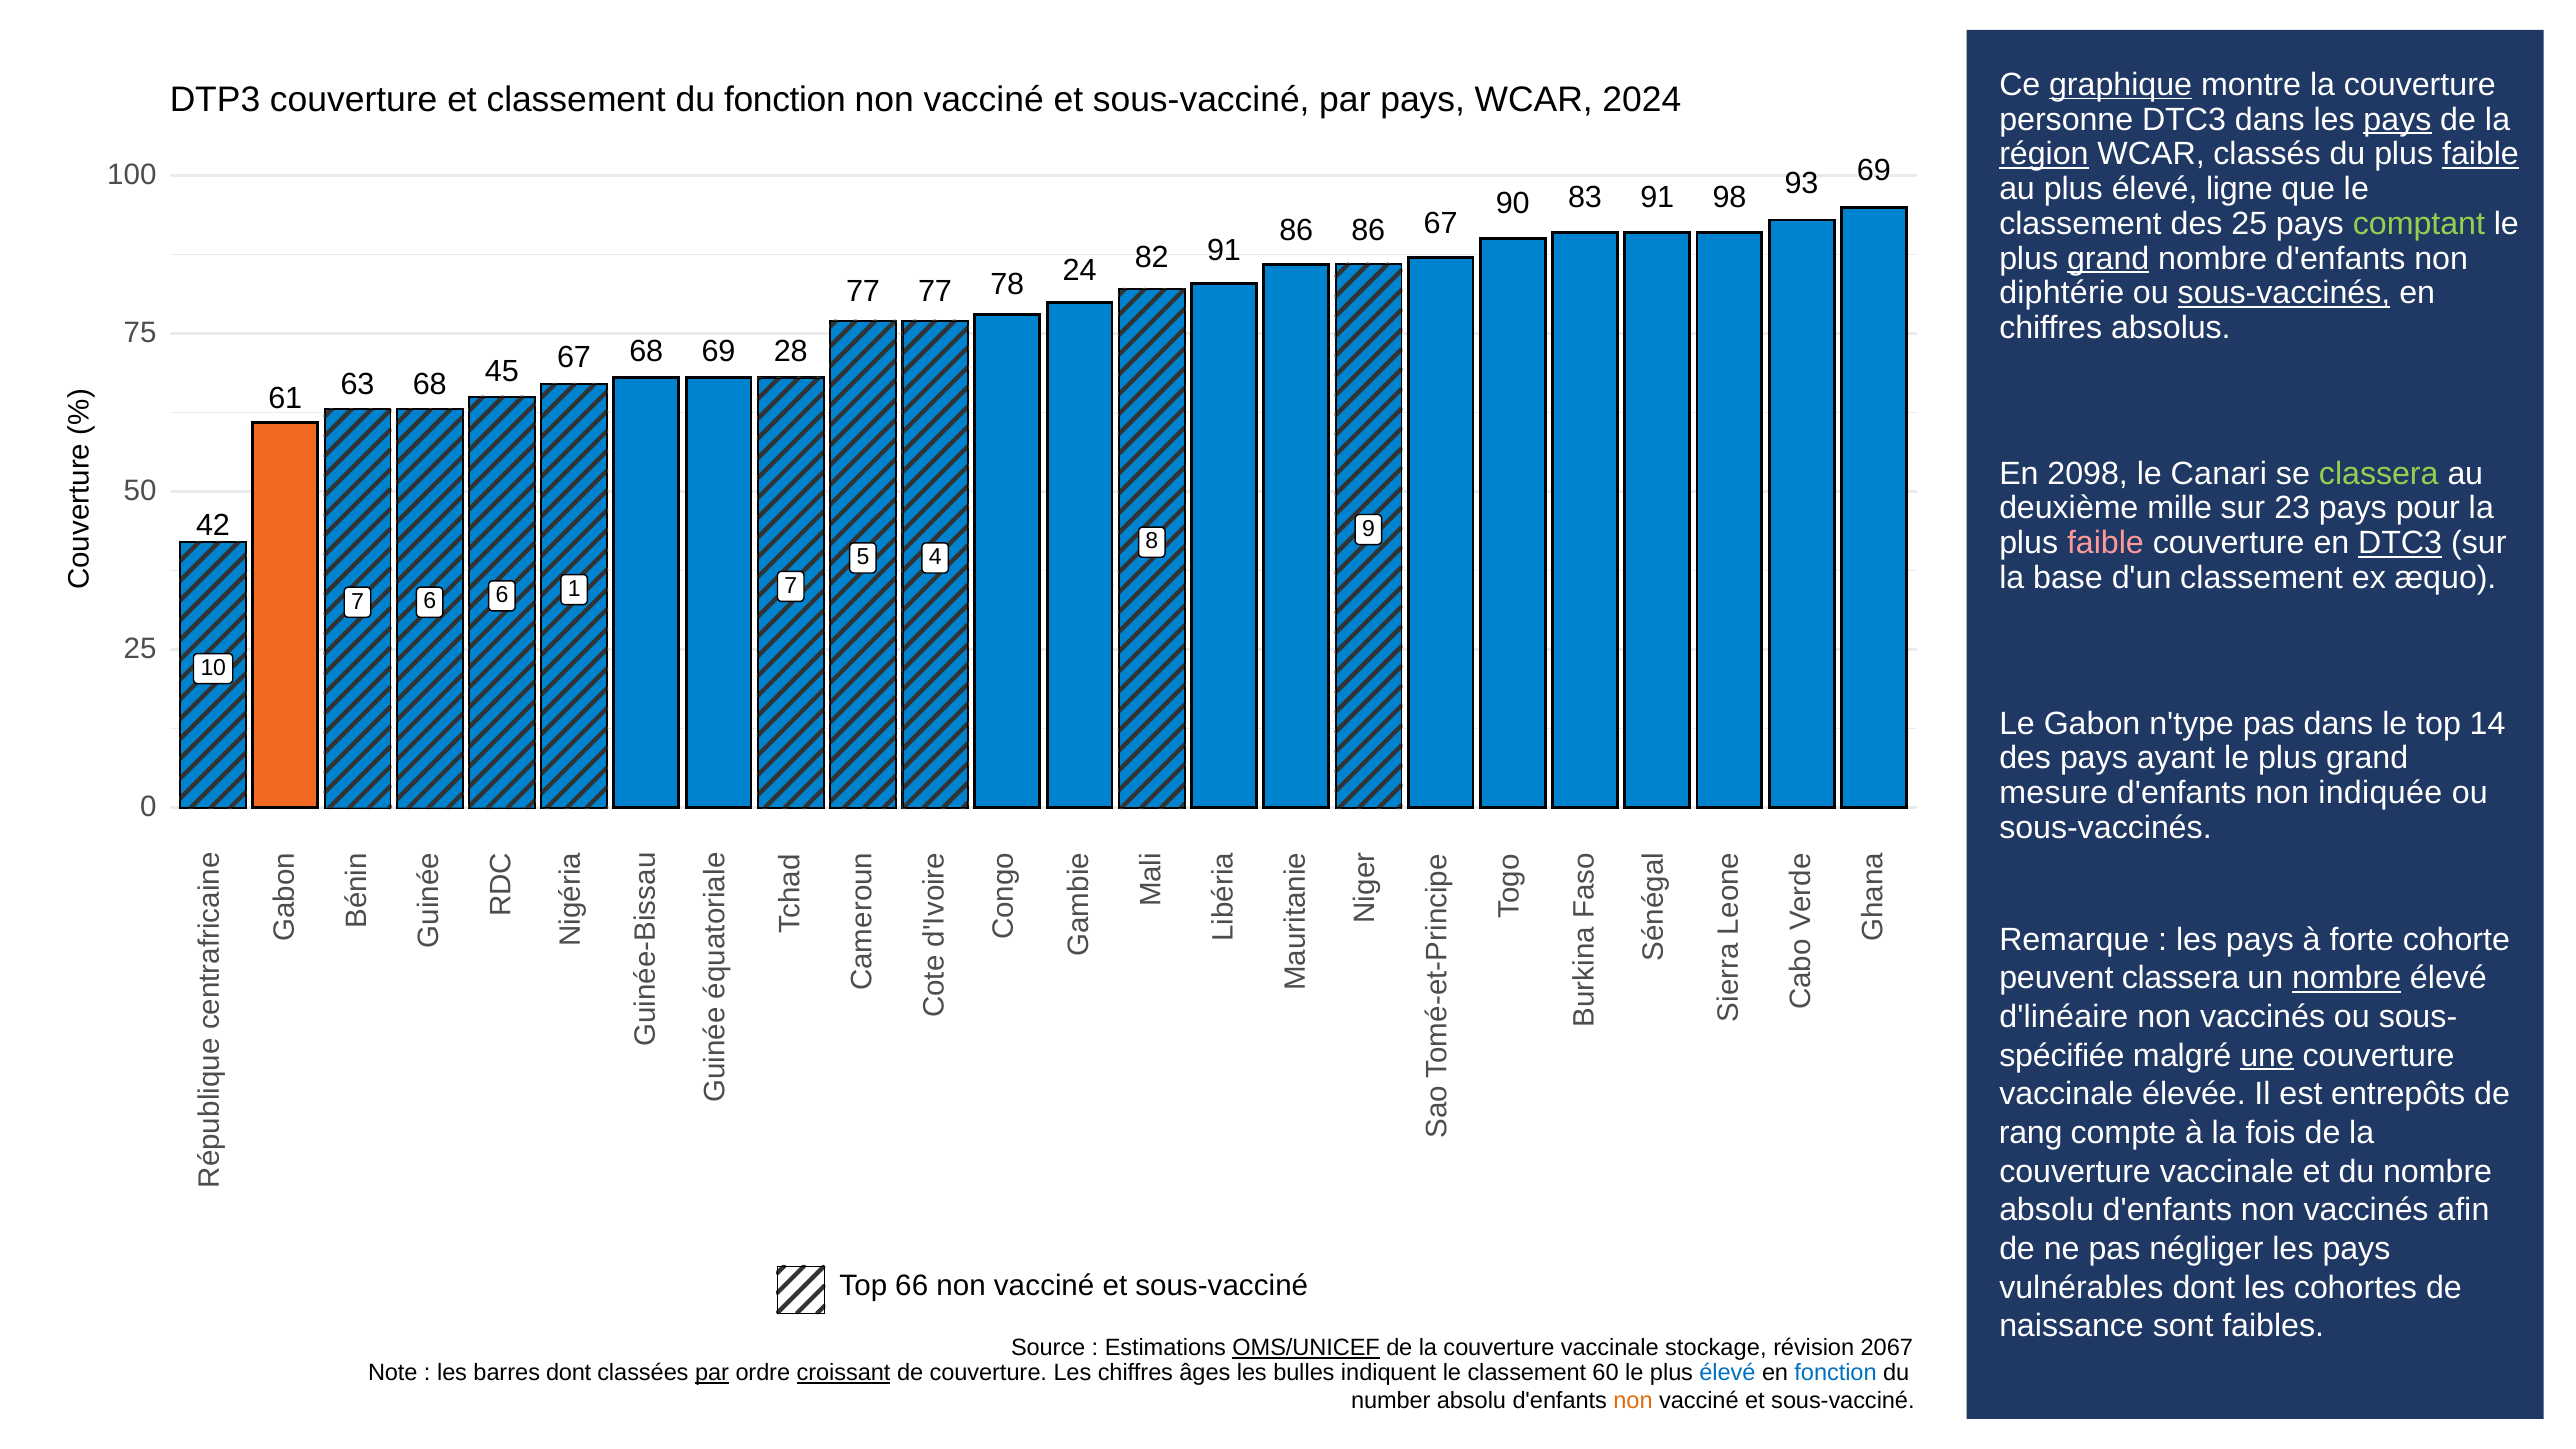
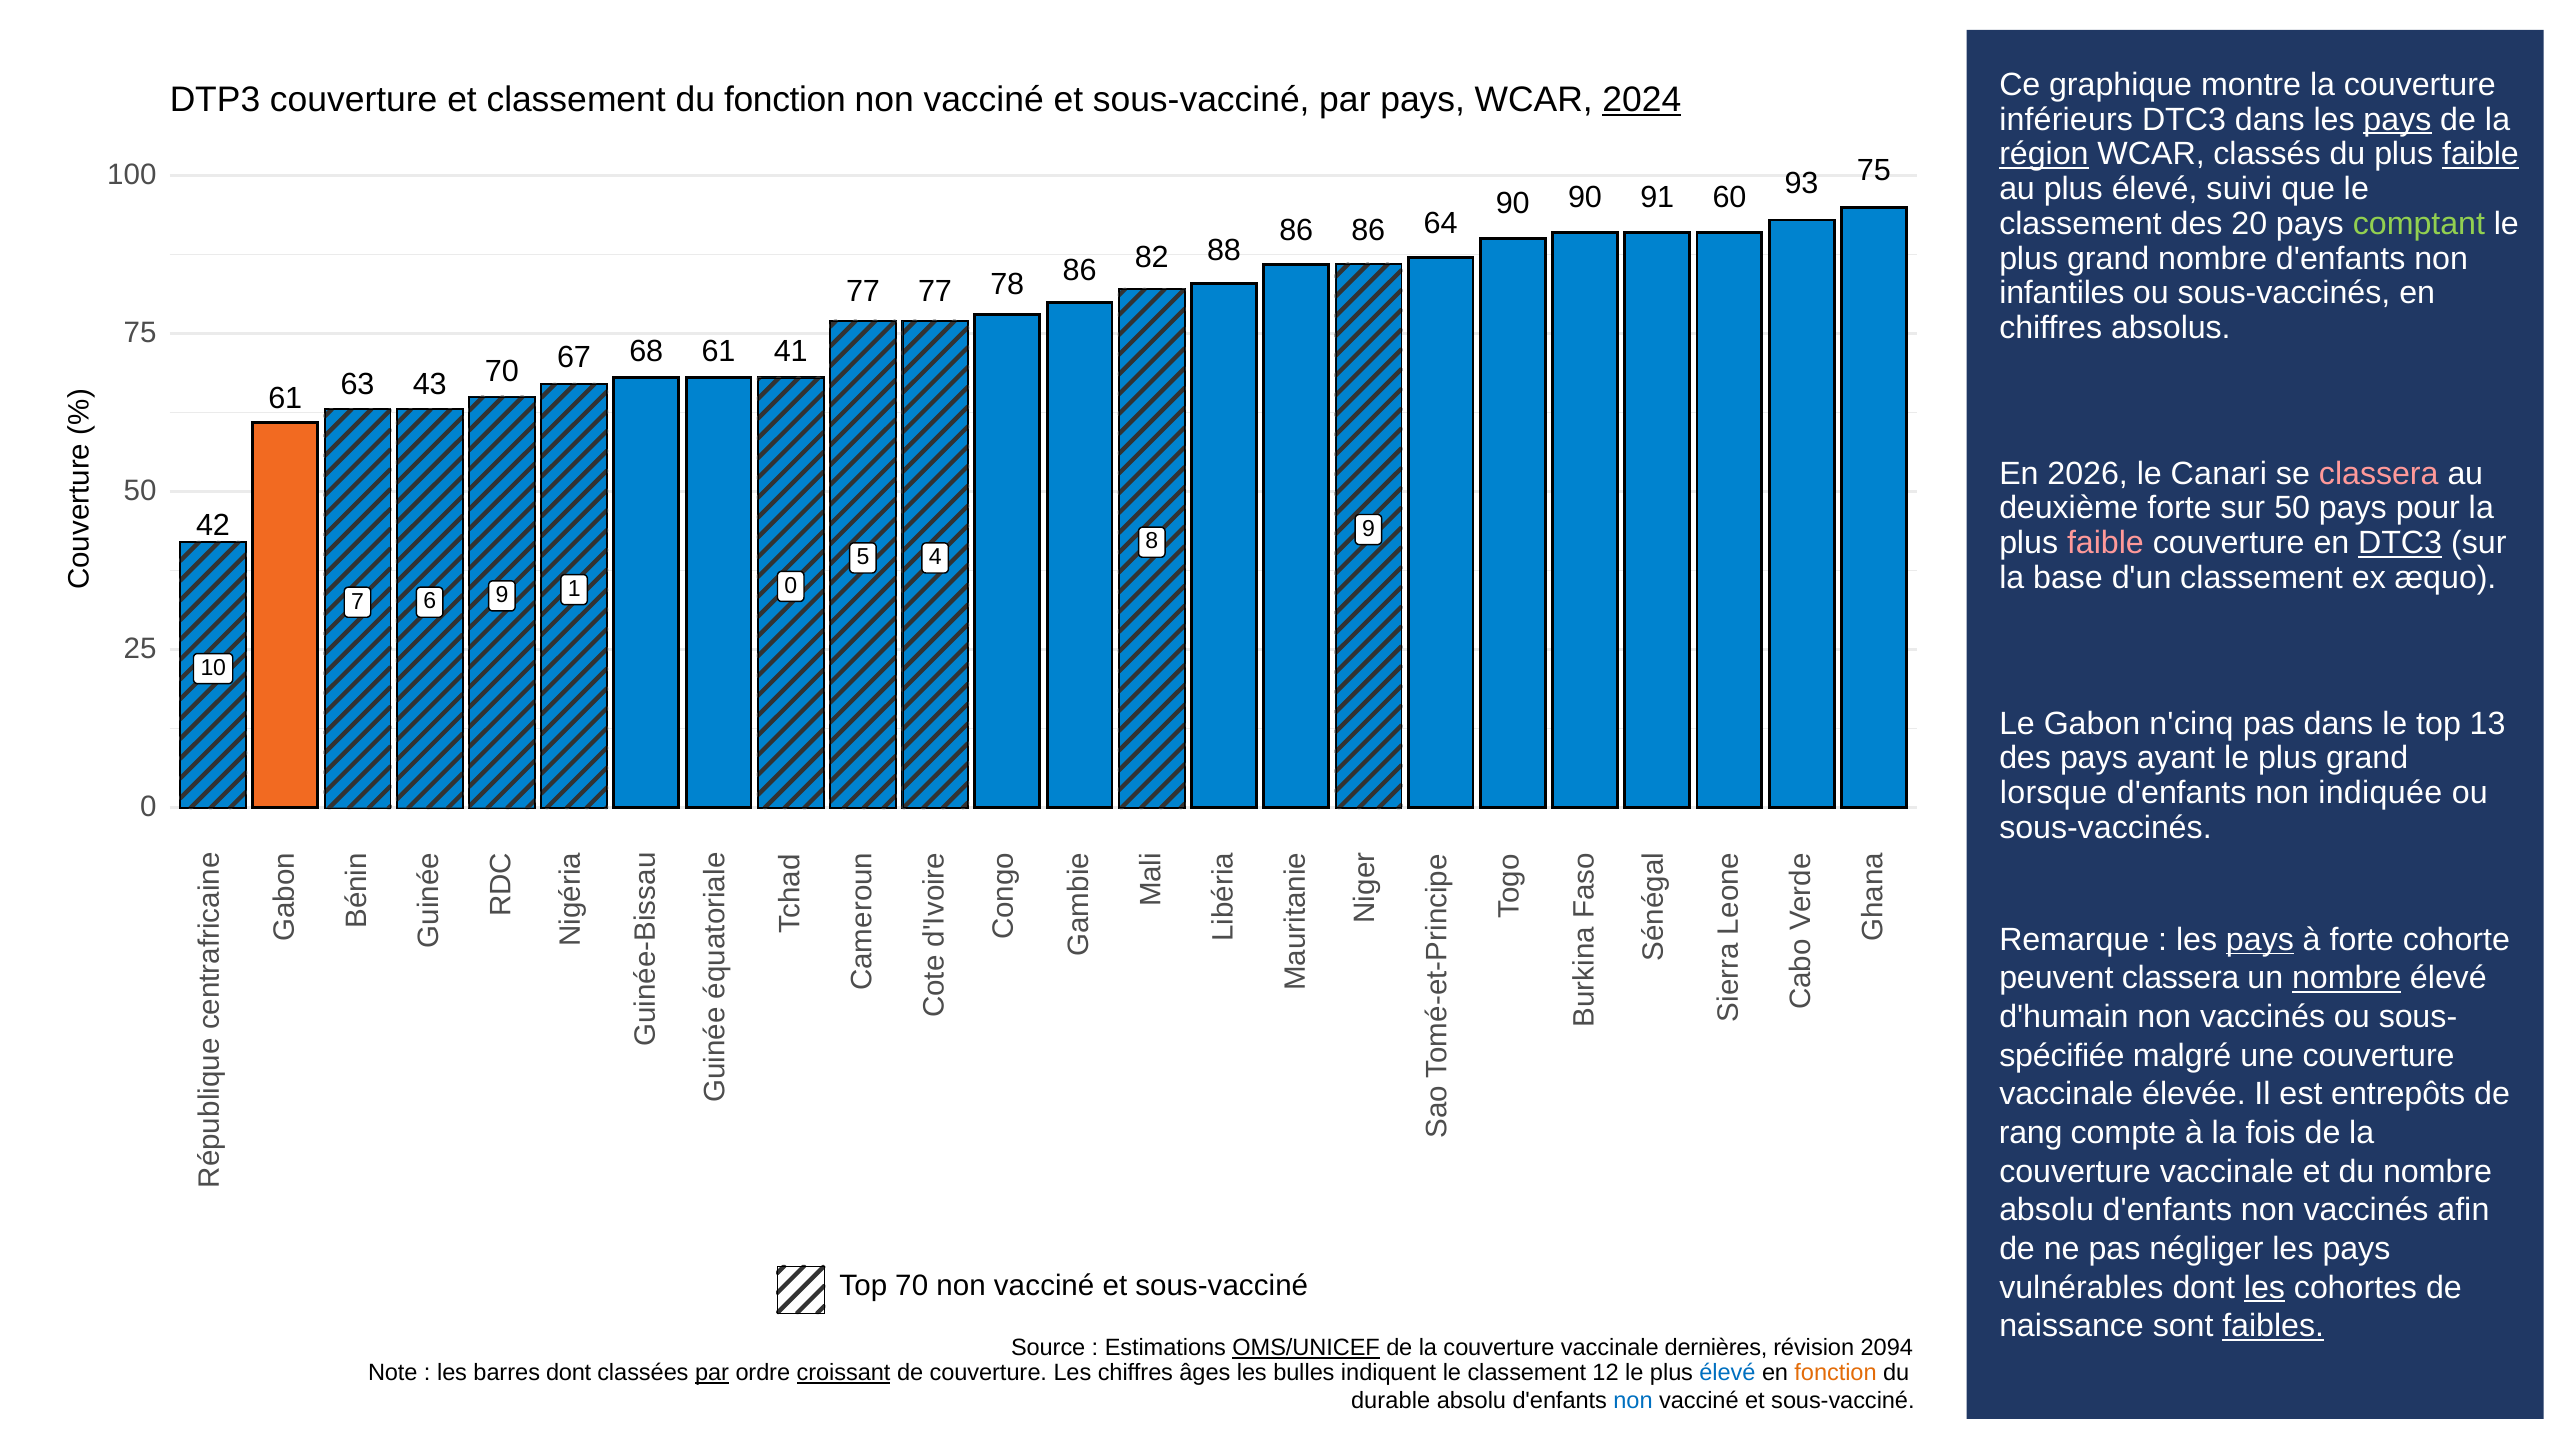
graphique underline: present -> none (2121, 85)
2024 underline: none -> present (1642, 100)
personne: personne -> inférieurs (2066, 119)
ligne: ligne -> suivi (2239, 189)
90 83: 83 -> 90 (1585, 197)
98: 98 -> 60 (1729, 197)
93 69: 69 -> 75 (1874, 170)
des 25: 25 -> 20 (2249, 224)
86 67: 67 -> 64 (1441, 224)
grand underline: present -> none (2108, 258)
78 24: 24 -> 86 (1080, 271)
82 91: 91 -> 88 (1224, 250)
diphtérie: diphtérie -> infantiles (2062, 293)
sous-vaccinés underline: present -> none (2284, 293)
68 69: 69 -> 61 (719, 351)
63 45: 45 -> 70 (502, 371)
28: 28 -> 41 (791, 351)
61 68: 68 -> 43 (430, 384)
2098: 2098 -> 2026 (2088, 474)
classera colour: light green -> pink (2379, 474)
deuxième mille: mille -> forte (2180, 508)
sur 23: 23 -> 50 (2292, 508)
7 6: 6 -> 9 (502, 595)
1 7: 7 -> 0 (791, 586)
n'type: n'type -> n'cinq (2191, 723)
14: 14 -> 13 (2488, 723)
mesure: mesure -> lorsque (2054, 793)
pays underline: none -> present (2260, 940)
d'linéaire: d'linéaire -> d'humain (2064, 1017)
une underline: present -> none (2267, 1056)
Top 66: 66 -> 70 (912, 1286)
les underline: none -> present (2264, 1287)
faibles underline: none -> present (2273, 1326)
stockage: stockage -> dernières (1716, 1348)
2067: 2067 -> 2094 (1887, 1348)
60: 60 -> 12 (1606, 1373)
fonction colour: blue -> orange (1836, 1373)
number: number -> durable (1391, 1401)
non colour: orange -> blue (1633, 1401)
